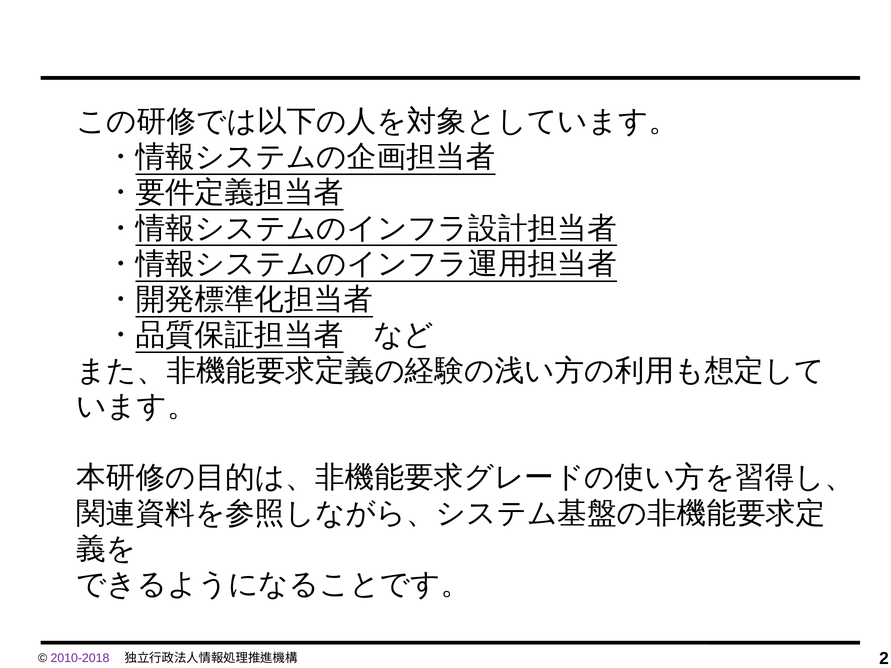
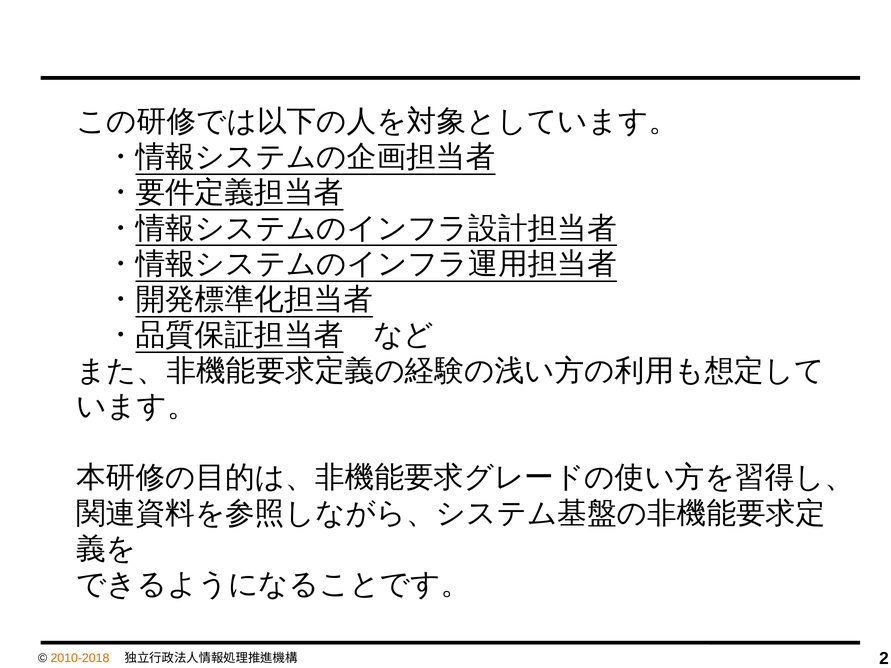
2010-2018 colour: purple -> orange (80, 658)
